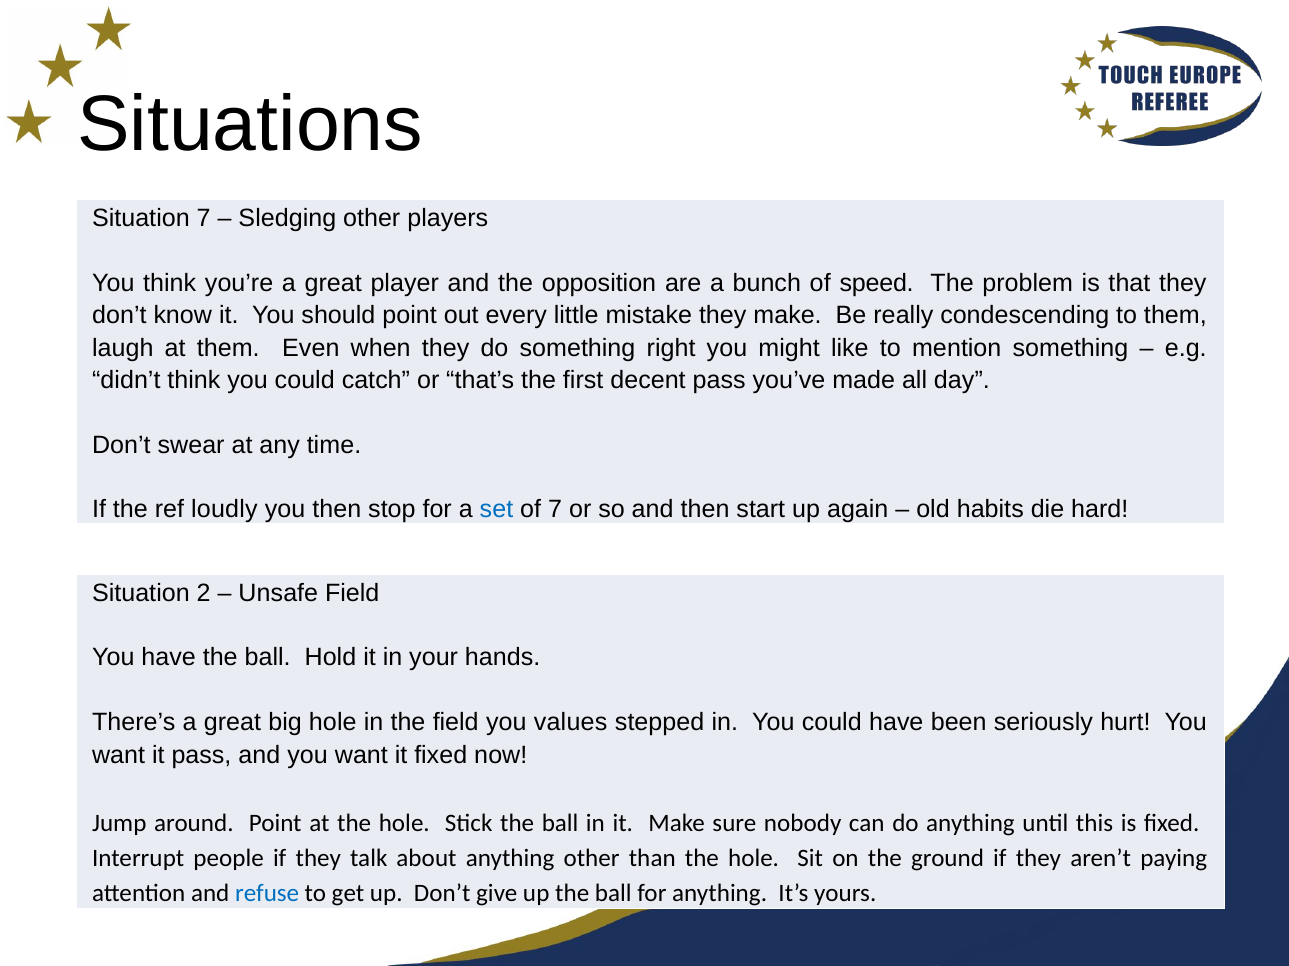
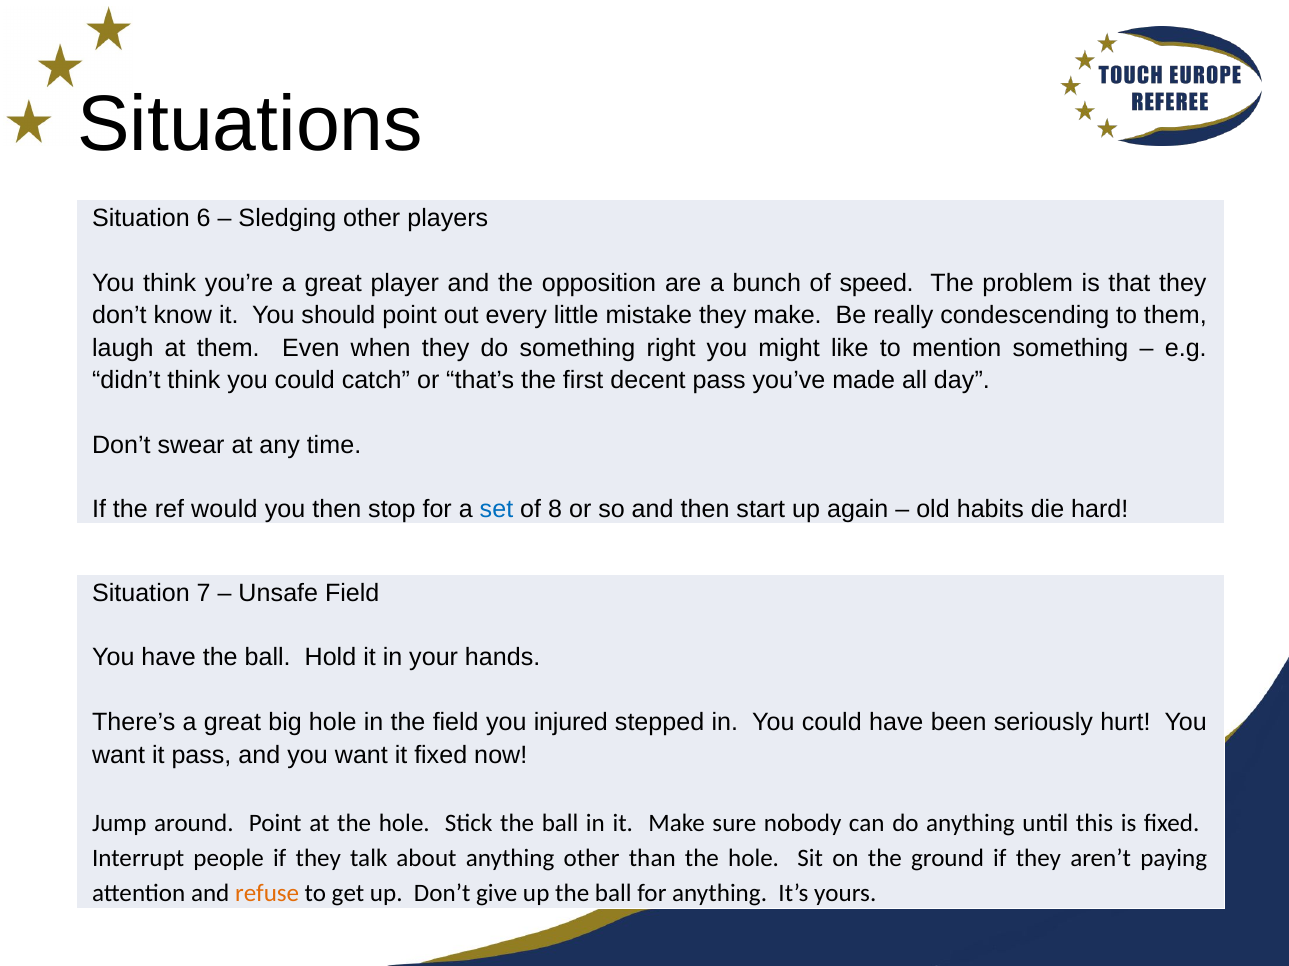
Situation 7: 7 -> 6 (204, 219)
loudly: loudly -> would (224, 510)
of 7: 7 -> 8 (555, 510)
2: 2 -> 7 (204, 593)
values: values -> injured (571, 723)
refuse colour: blue -> orange (267, 894)
